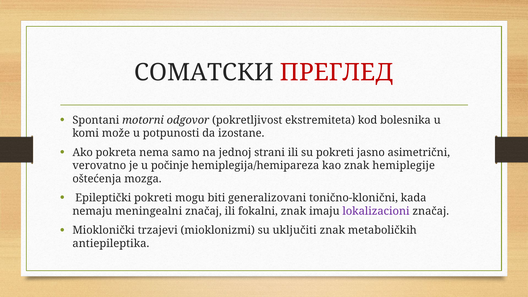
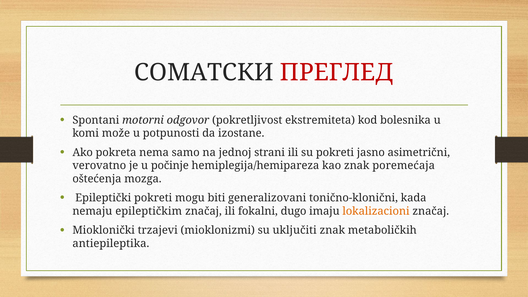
hemiplegije: hemiplegije -> poremećaja (404, 166)
meningealni: meningealni -> epileptičkim (149, 211)
fokalni znak: znak -> dugo (294, 211)
lokalizacioni colour: purple -> orange (376, 211)
